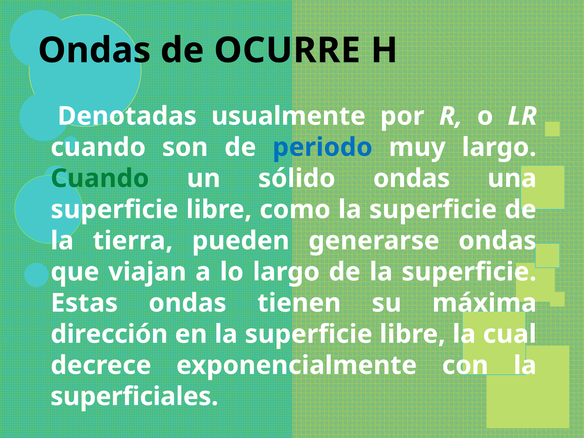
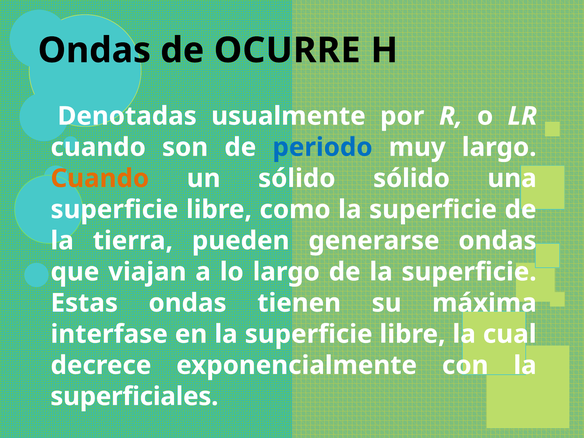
Cuando colour: green -> orange (100, 178)
sólido ondas: ondas -> sólido (412, 178)
dirección: dirección -> interfase (109, 334)
